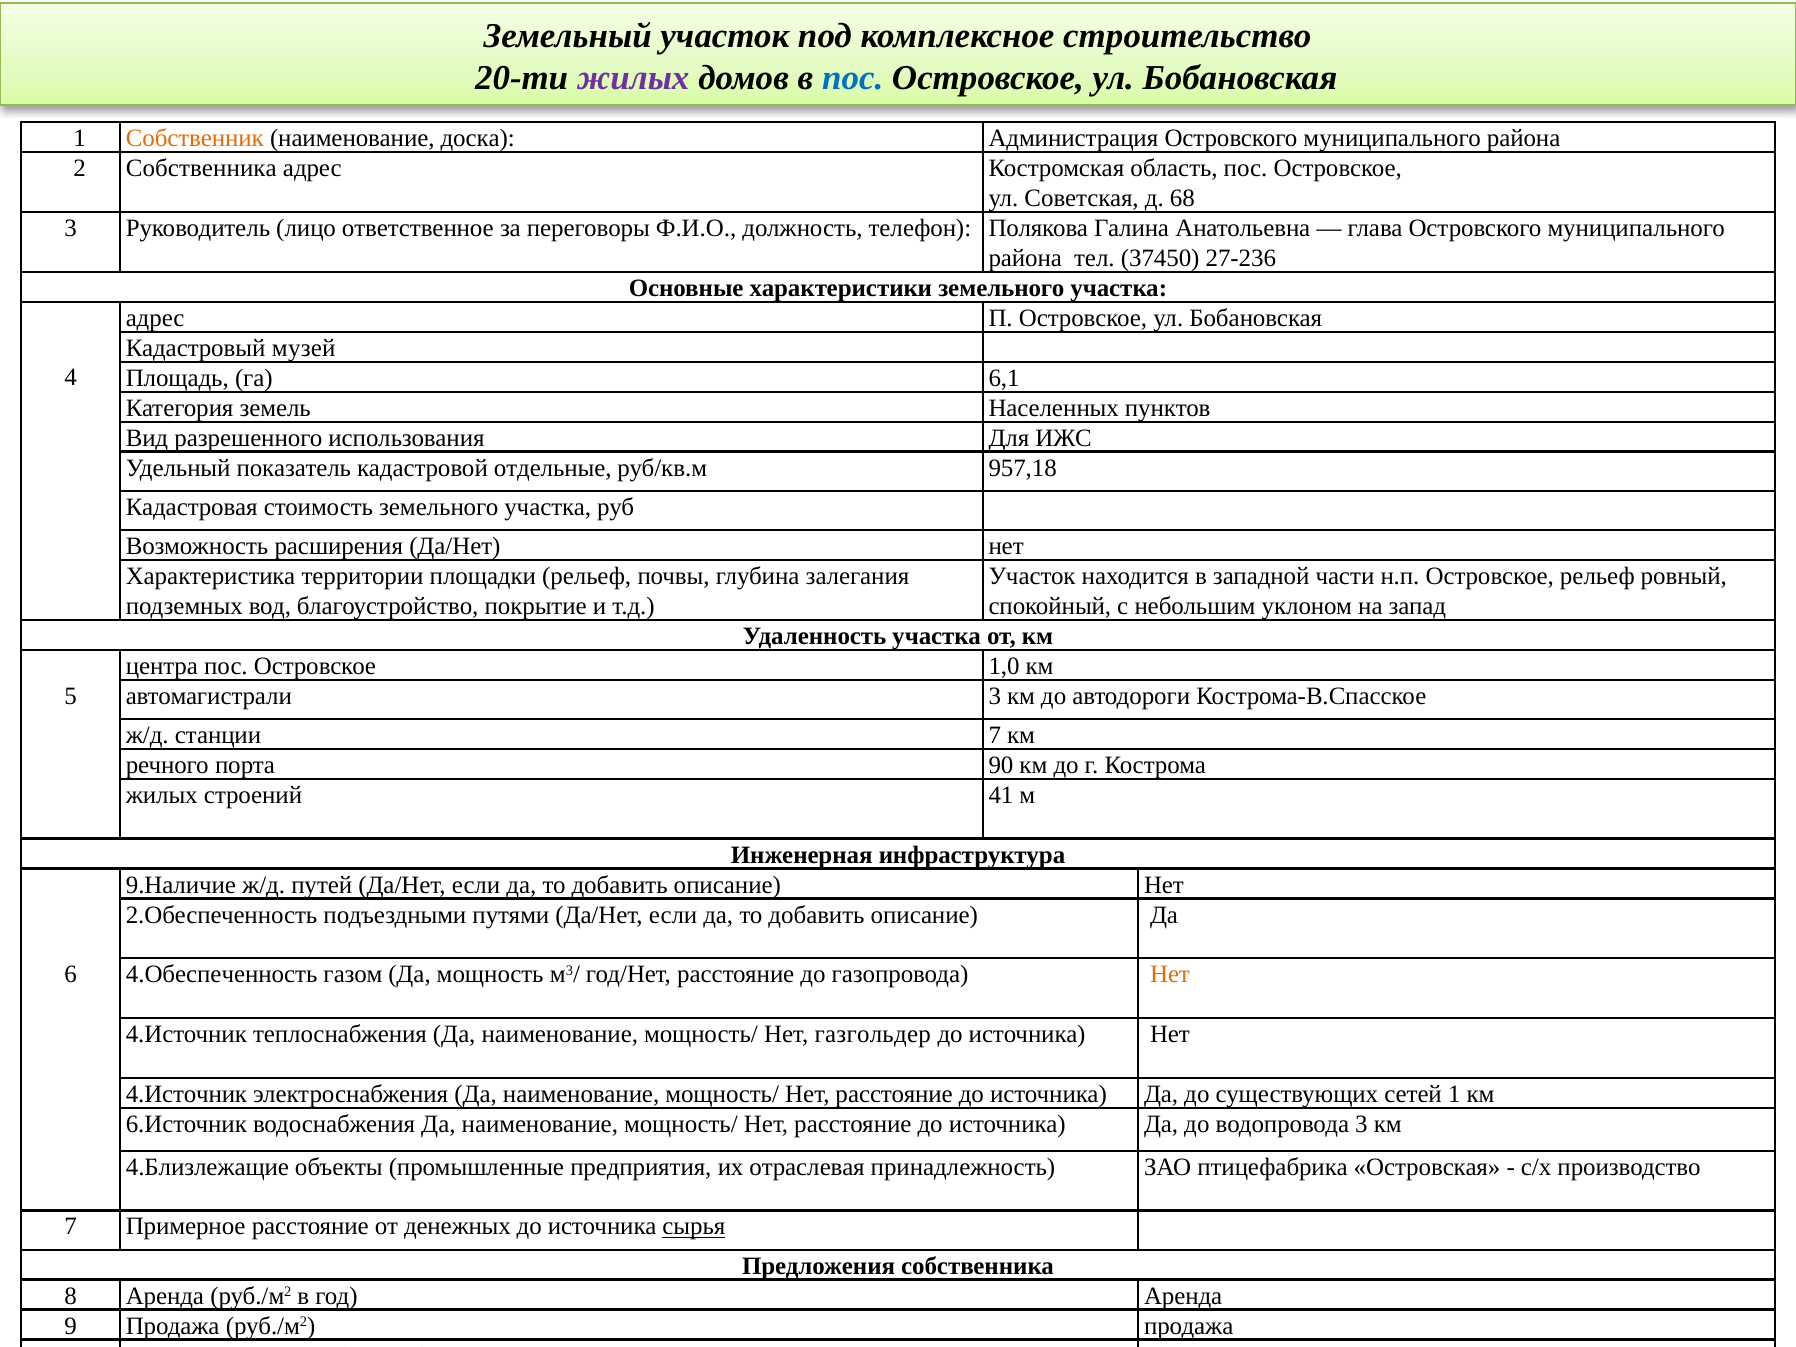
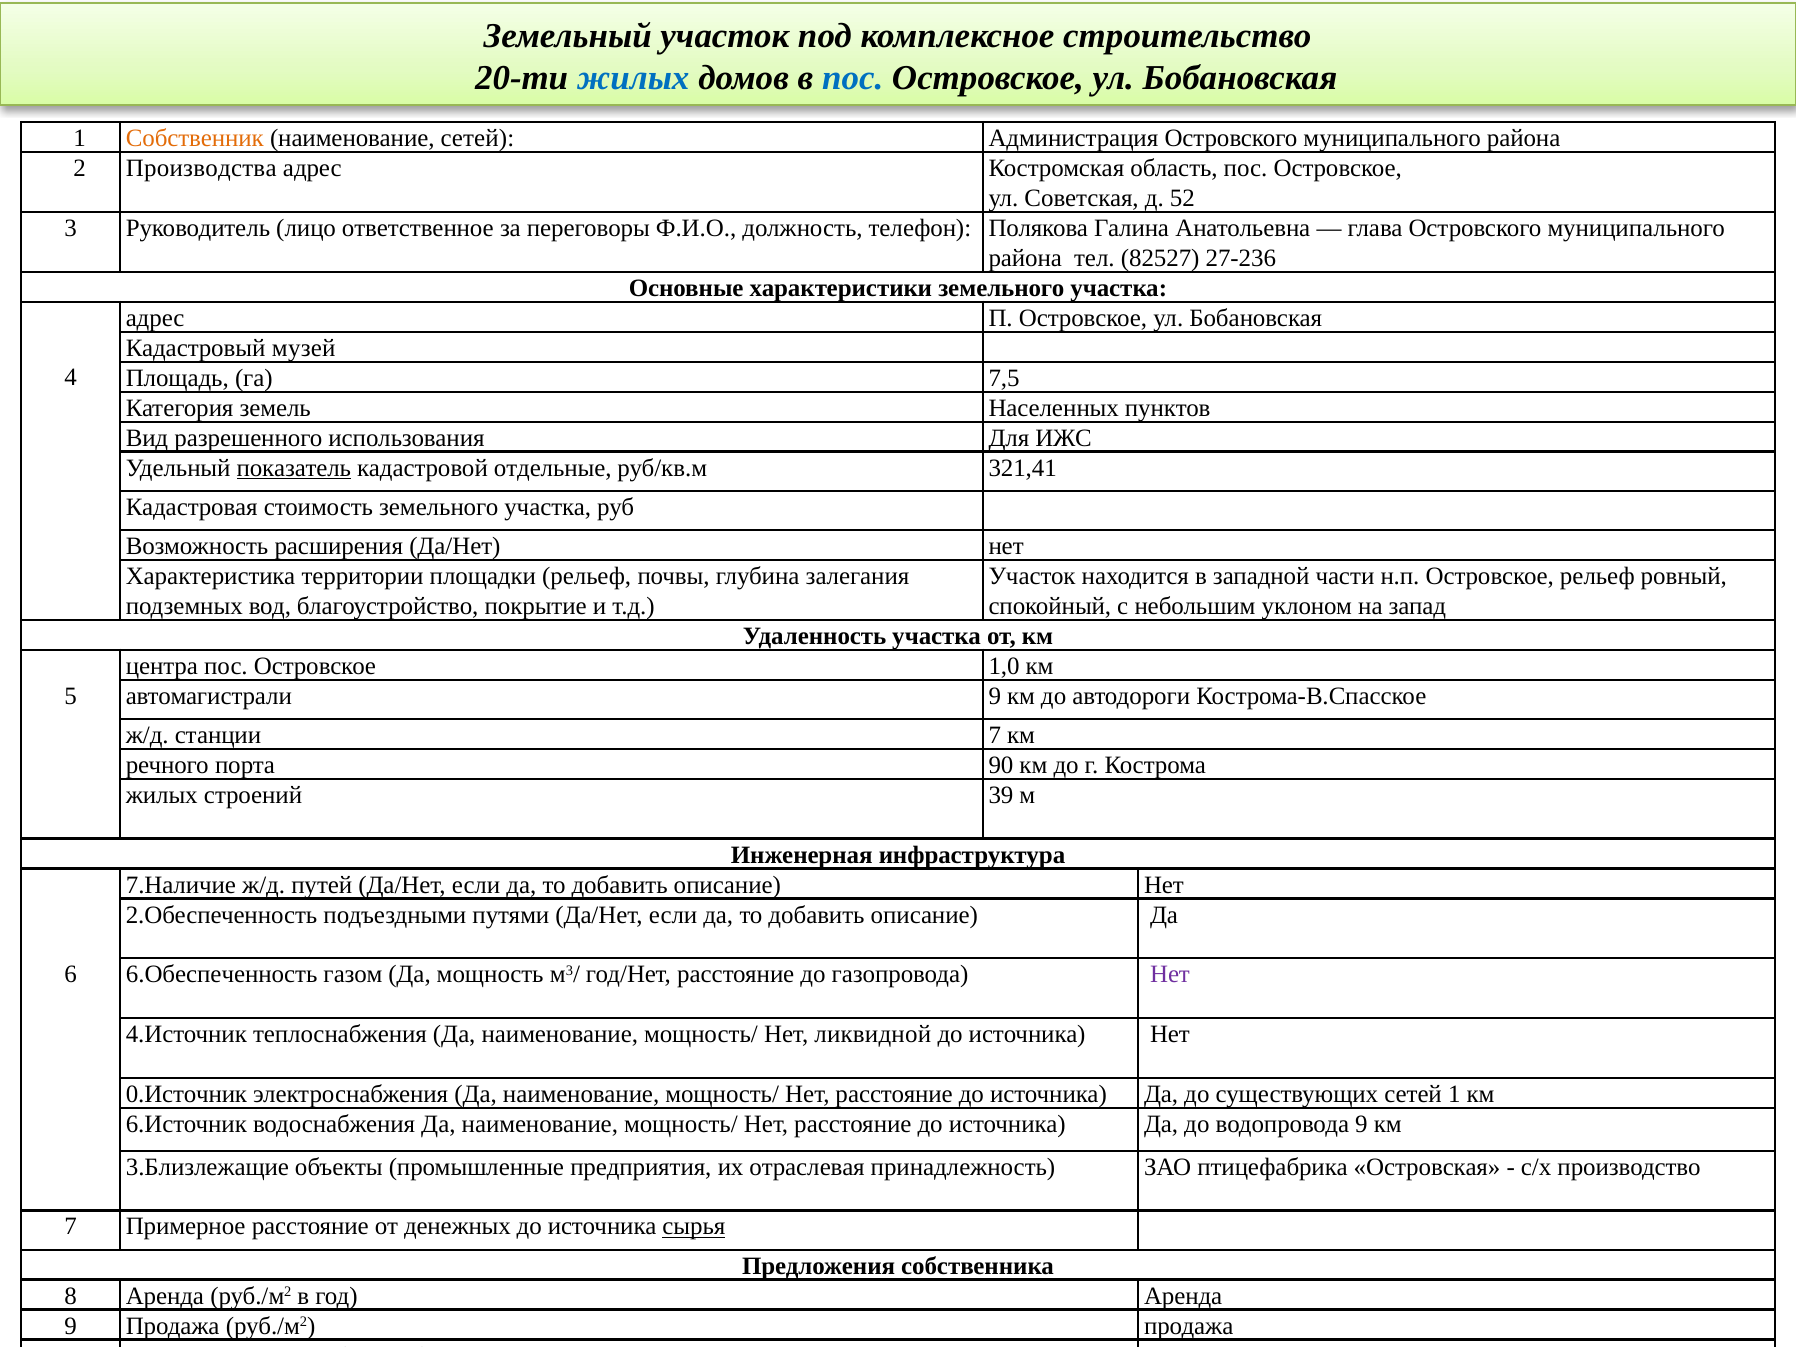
жилых colour: purple -> blue (633, 77)
наименование доска: доска -> сетей (477, 138)
2 Собственника: Собственника -> Производства (201, 168)
68: 68 -> 52 (1182, 198)
37450: 37450 -> 82527 (1160, 258)
6,1: 6,1 -> 7,5 (1004, 378)
показатель underline: none -> present (294, 468)
957,18: 957,18 -> 321,41 (1023, 468)
автомагистрали 3: 3 -> 9 (995, 696)
41: 41 -> 39 (1001, 795)
9.Наличие: 9.Наличие -> 7.Наличие (181, 885)
4.Обеспеченность: 4.Обеспеченность -> 6.Обеспеченность (222, 975)
Нет colour: orange -> purple (1170, 975)
газгольдер: газгольдер -> ликвидной (873, 1035)
4.Источник: 4.Источник -> 0.Источник (186, 1094)
водопровода 3: 3 -> 9 (1361, 1124)
4.Близлежащие: 4.Близлежащие -> 3.Близлежащие (207, 1167)
